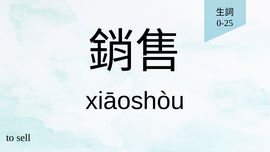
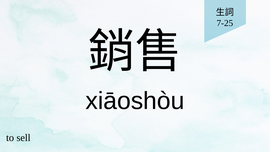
0-25: 0-25 -> 7-25 (225, 23)
